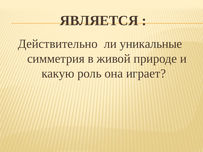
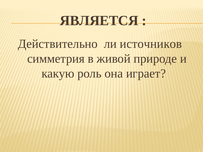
уникальные: уникальные -> источников (151, 44)
